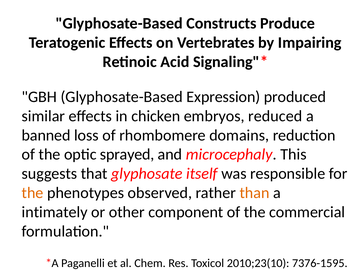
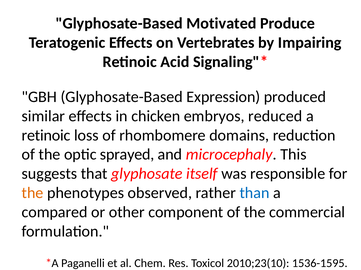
Constructs: Constructs -> Motivated (221, 23)
banned: banned -> retinoic (46, 136)
than colour: orange -> blue (255, 193)
intimately: intimately -> compared (55, 213)
7376-1595: 7376-1595 -> 1536-1595 (320, 264)
